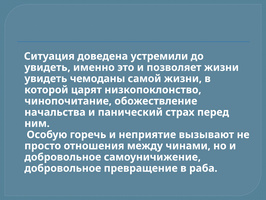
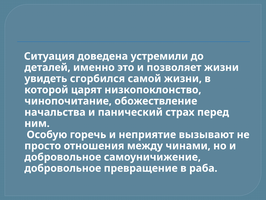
увидеть: увидеть -> деталей (47, 67)
чемоданы: чемоданы -> сгорбился (97, 78)
